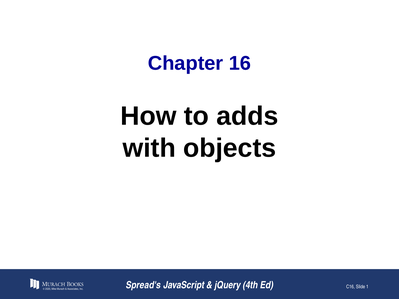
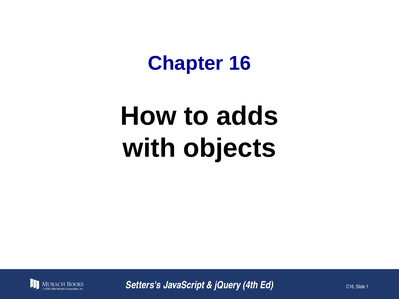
Spread's: Spread's -> Setters's (143, 285)
